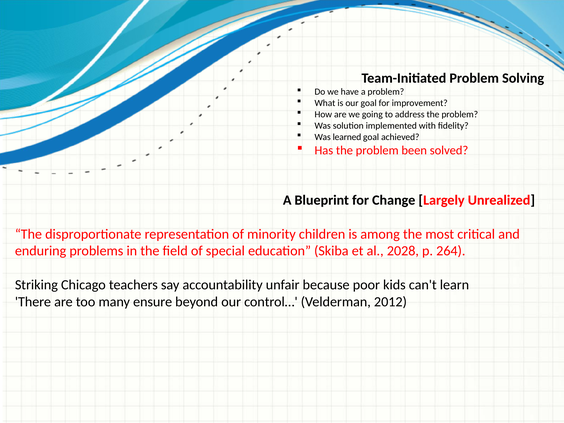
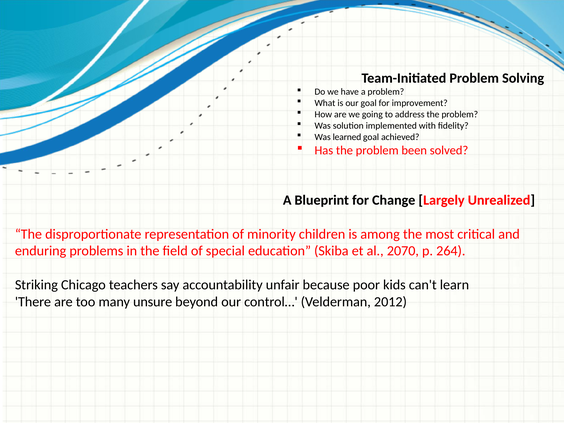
2028: 2028 -> 2070 (403, 251)
ensure: ensure -> unsure (153, 302)
